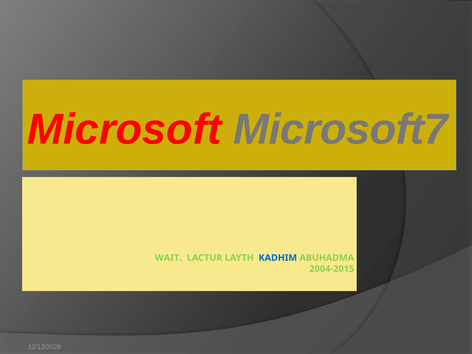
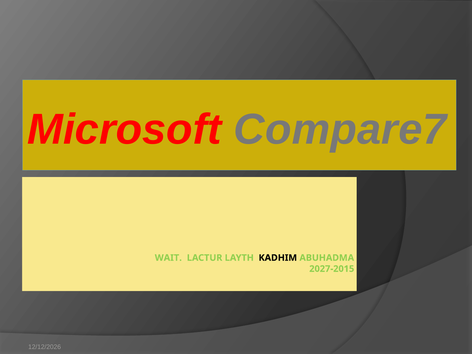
Microsoft7: Microsoft7 -> Compare7 (340, 130)
KADHIM colour: blue -> black (278, 258)
2004-2015: 2004-2015 -> 2027-2015 (332, 269)
